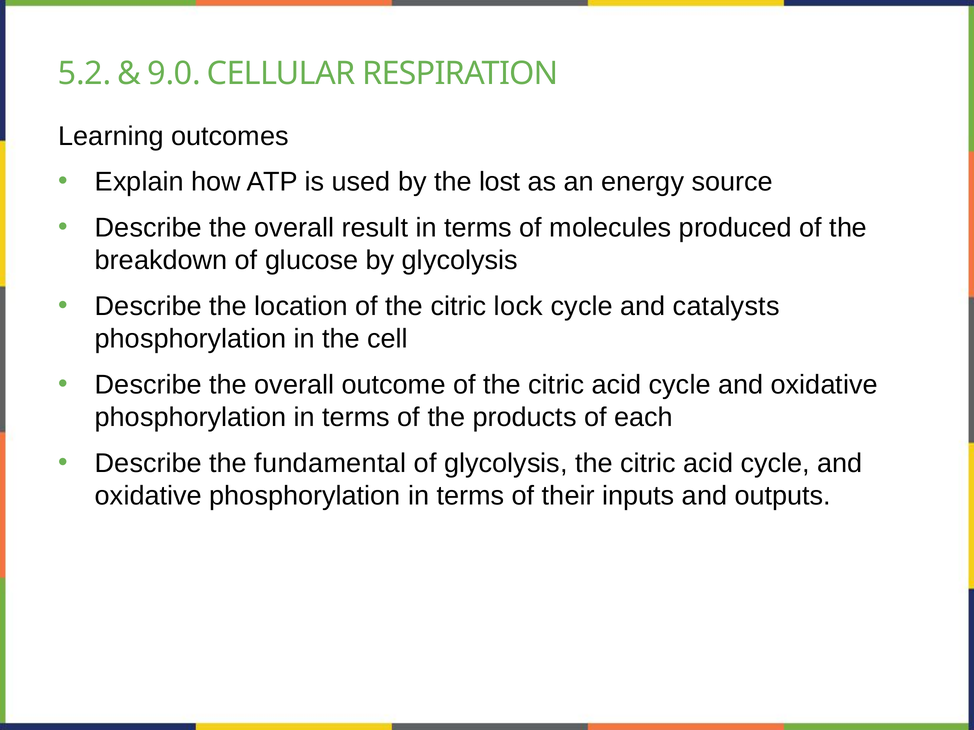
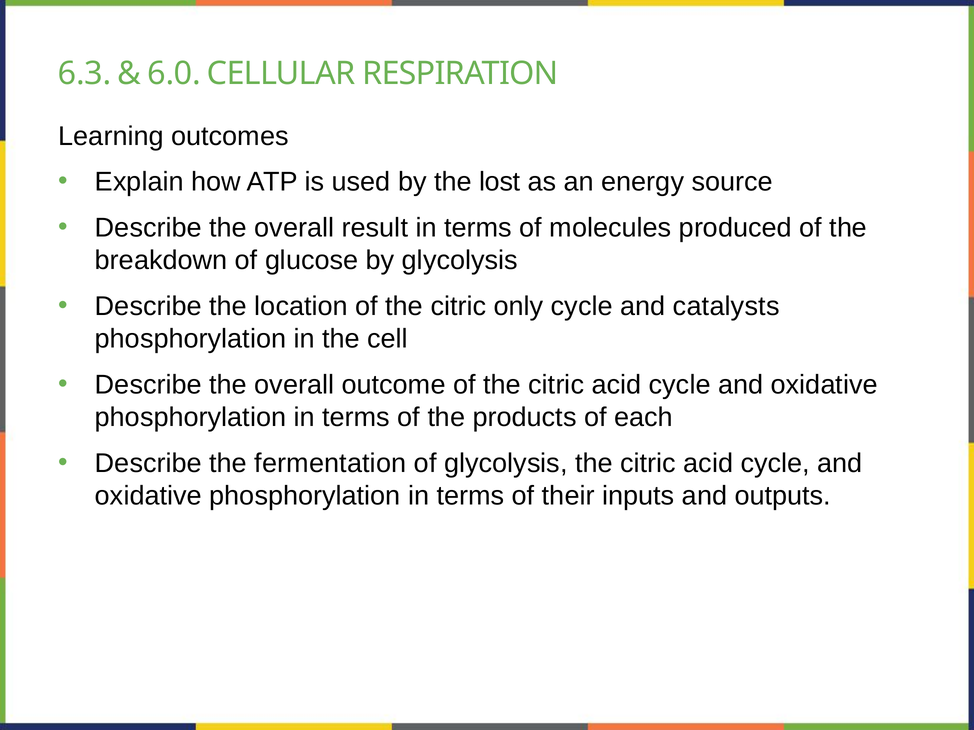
5.2: 5.2 -> 6.3 (85, 74)
9.0: 9.0 -> 6.0 (174, 74)
lock: lock -> only (519, 307)
fundamental: fundamental -> fermentation (330, 464)
